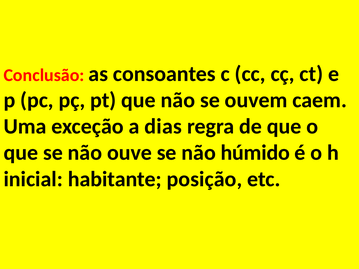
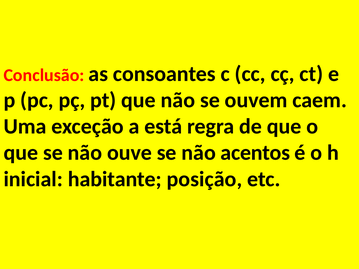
dias: dias -> está (163, 127)
húmido: húmido -> acentos (255, 153)
